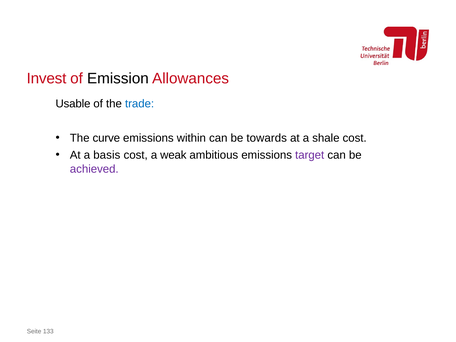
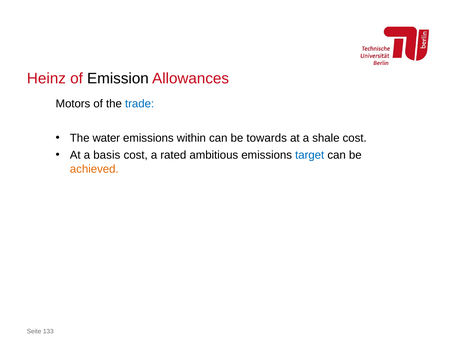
Invest: Invest -> Heinz (46, 79)
Usable: Usable -> Motors (73, 104)
curve: curve -> water (106, 138)
weak: weak -> rated (173, 155)
target colour: purple -> blue (310, 155)
achieved colour: purple -> orange (94, 169)
